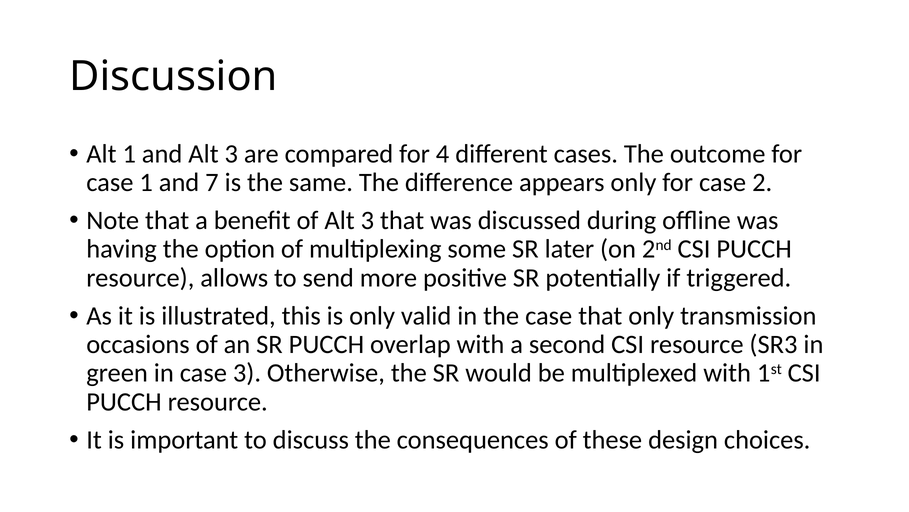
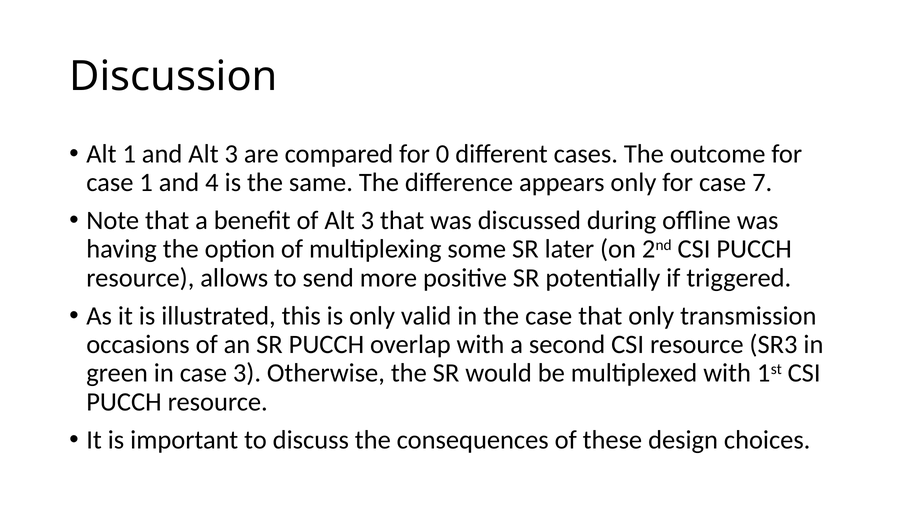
4: 4 -> 0 (443, 154)
7: 7 -> 4 (212, 182)
2: 2 -> 7 (762, 182)
